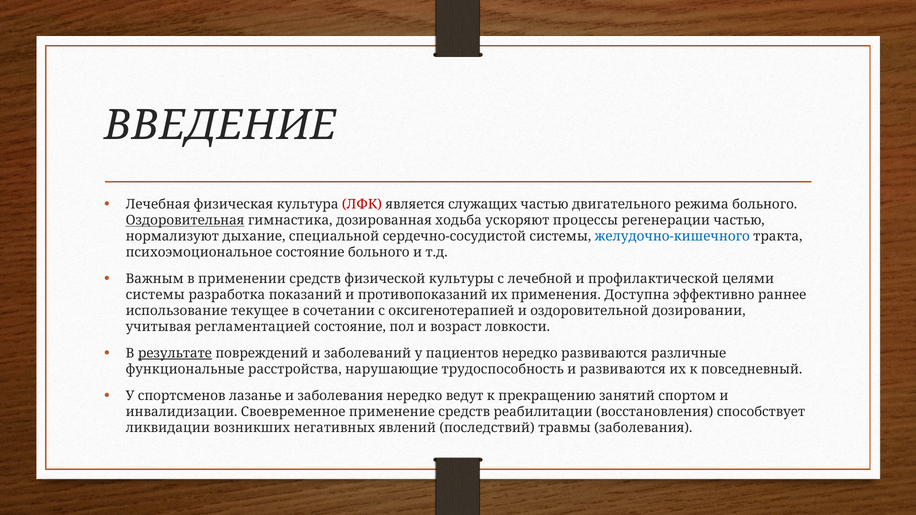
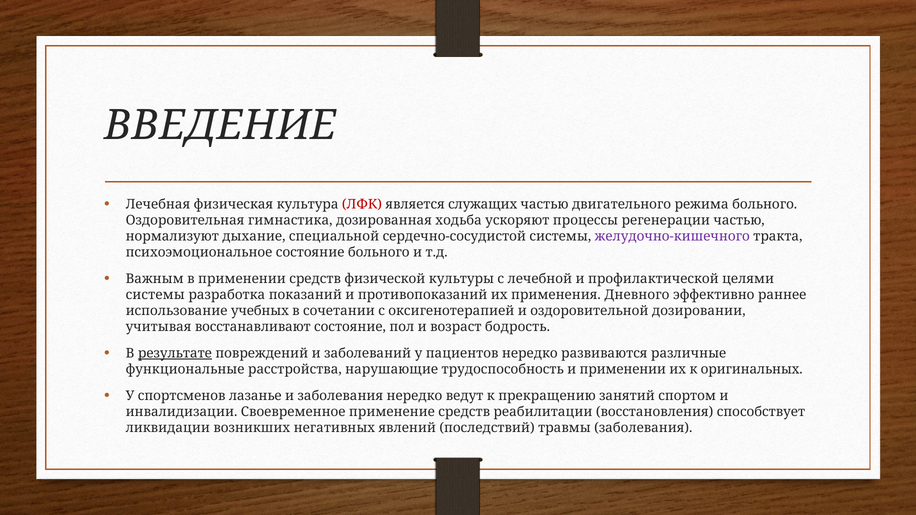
Оздоровительная underline: present -> none (185, 221)
желудочно-кишечного colour: blue -> purple (672, 237)
Доступна: Доступна -> Дневного (637, 295)
текущее: текущее -> учебных (260, 311)
регламентацией: регламентацией -> восстанавливают (253, 327)
ловкости: ловкости -> бодрость (517, 327)
и развиваются: развиваются -> применении (623, 369)
повседневный: повседневный -> оригинальных (752, 369)
